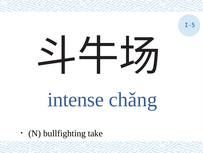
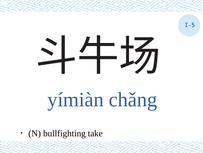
intense: intense -> yímiàn (76, 99)
